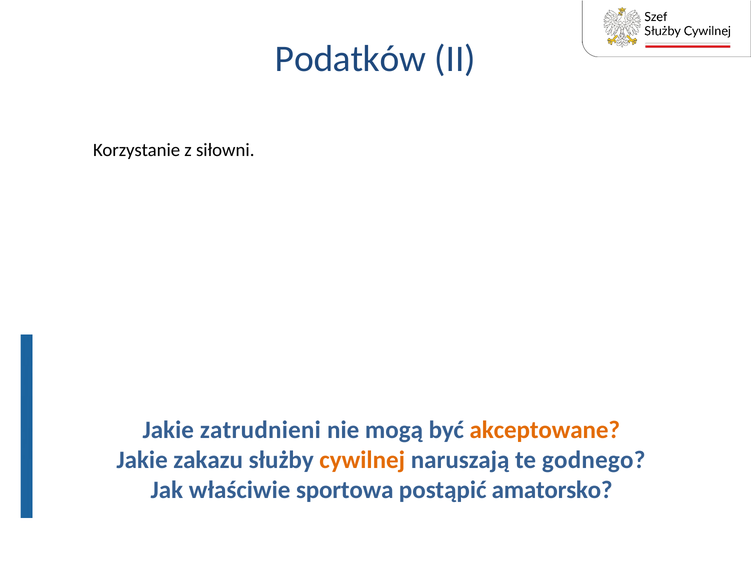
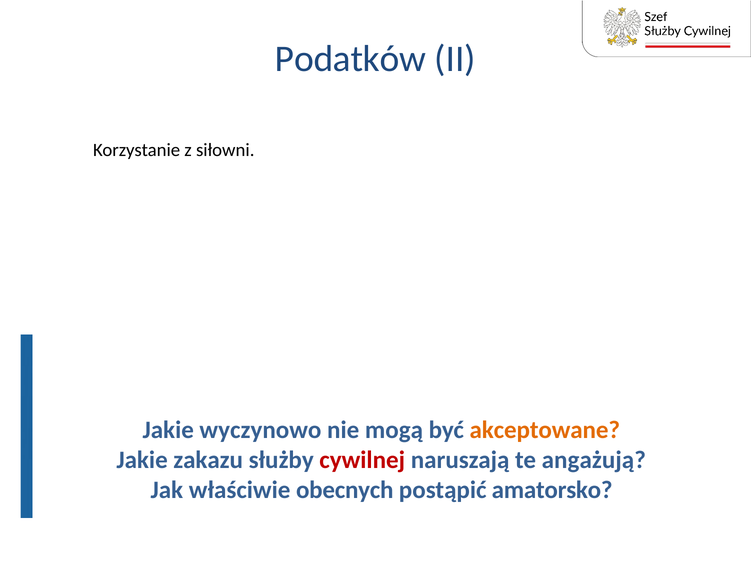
zatrudnieni: zatrudnieni -> wyczynowo (260, 430)
cywilnej colour: orange -> red (362, 460)
godnego: godnego -> angażują (594, 460)
sportowa: sportowa -> obecnych (345, 490)
